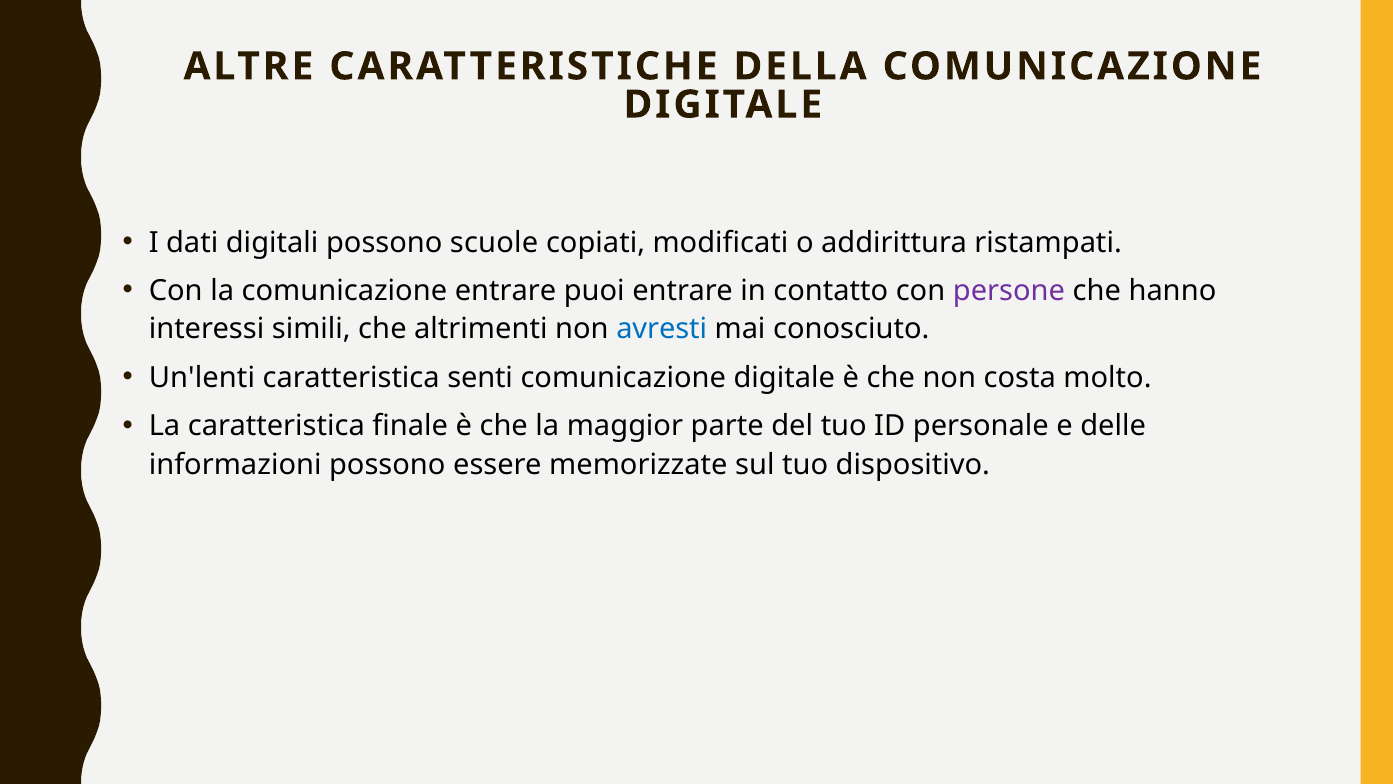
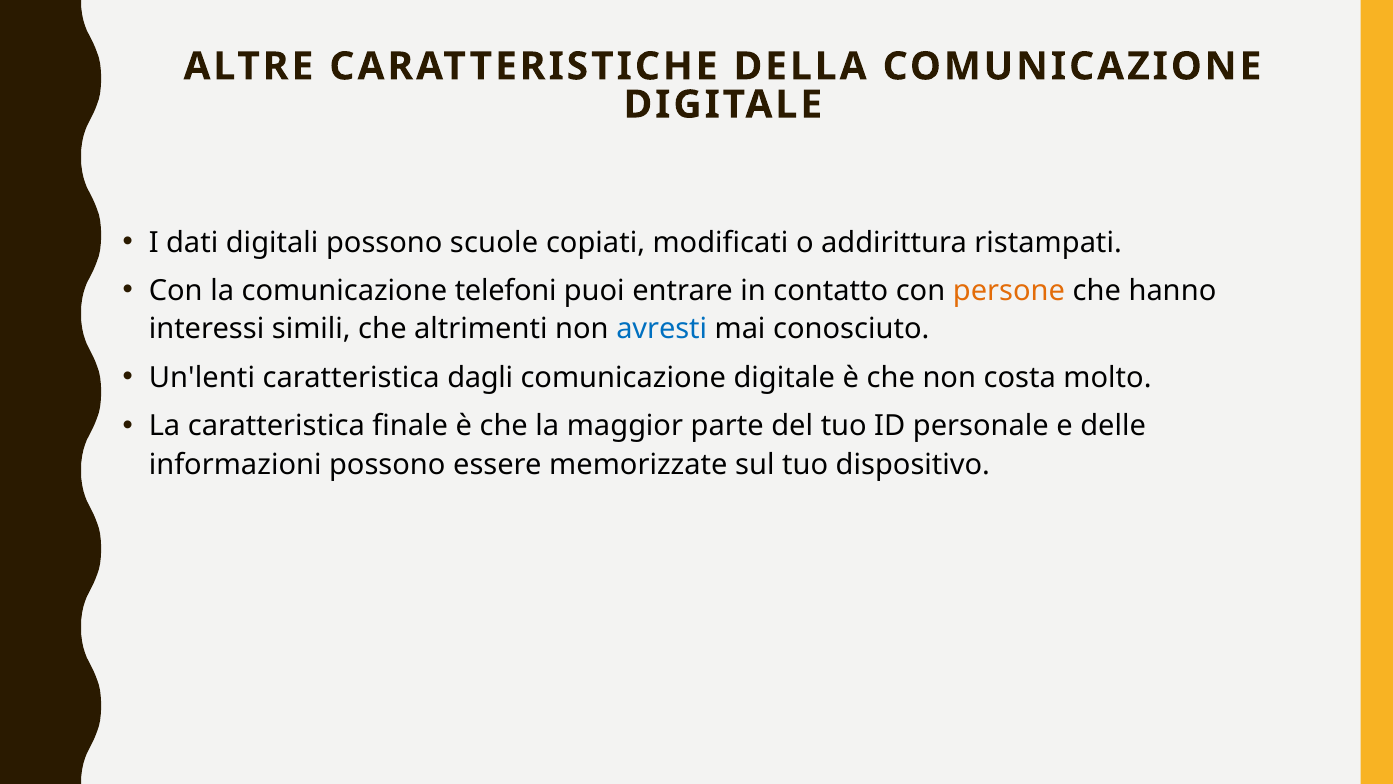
comunicazione entrare: entrare -> telefoni (506, 291)
persone colour: purple -> orange (1009, 291)
senti: senti -> dagli (480, 378)
